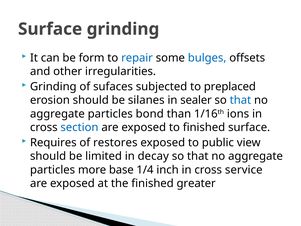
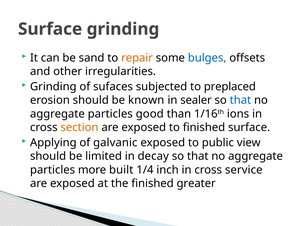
form: form -> sand (92, 58)
repair colour: blue -> orange (137, 58)
silanes: silanes -> known (146, 100)
bond: bond -> good (150, 114)
section colour: blue -> orange (79, 127)
Requires: Requires -> Applying (53, 142)
restores: restores -> galvanic (115, 142)
base: base -> built (121, 170)
